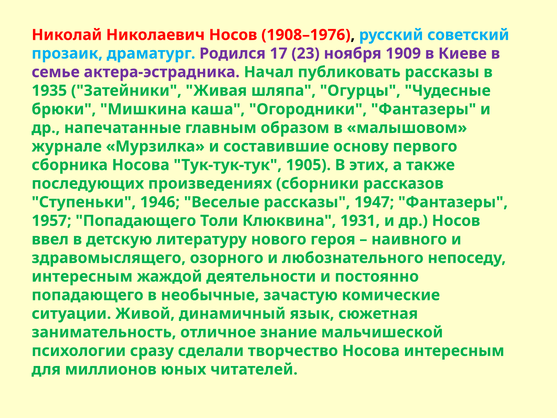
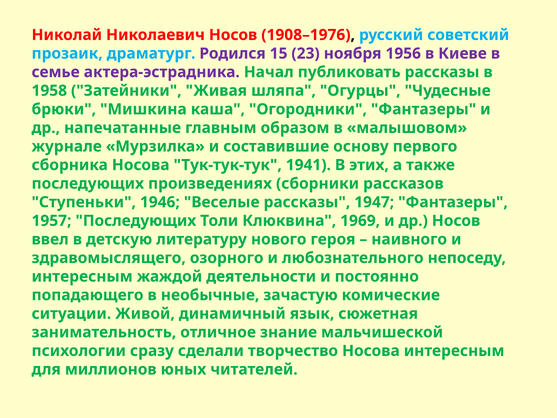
17: 17 -> 15 (279, 53)
1909: 1909 -> 1956 (403, 53)
1935: 1935 -> 1958 (49, 91)
1905: 1905 -> 1941 (308, 165)
1957 Попадающего: Попадающего -> Последующих (136, 221)
1931: 1931 -> 1969 (360, 221)
